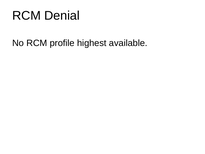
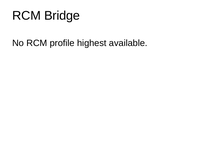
Denial: Denial -> Bridge (62, 16)
